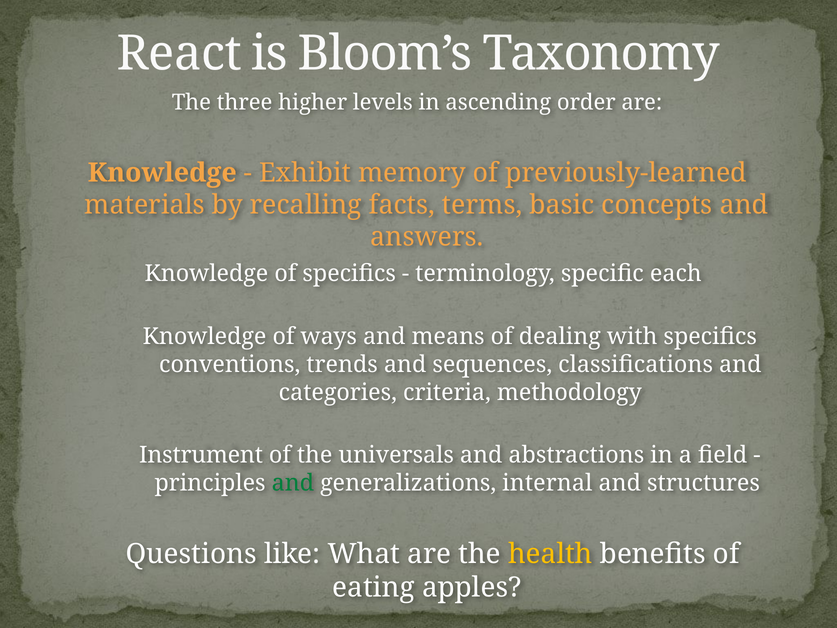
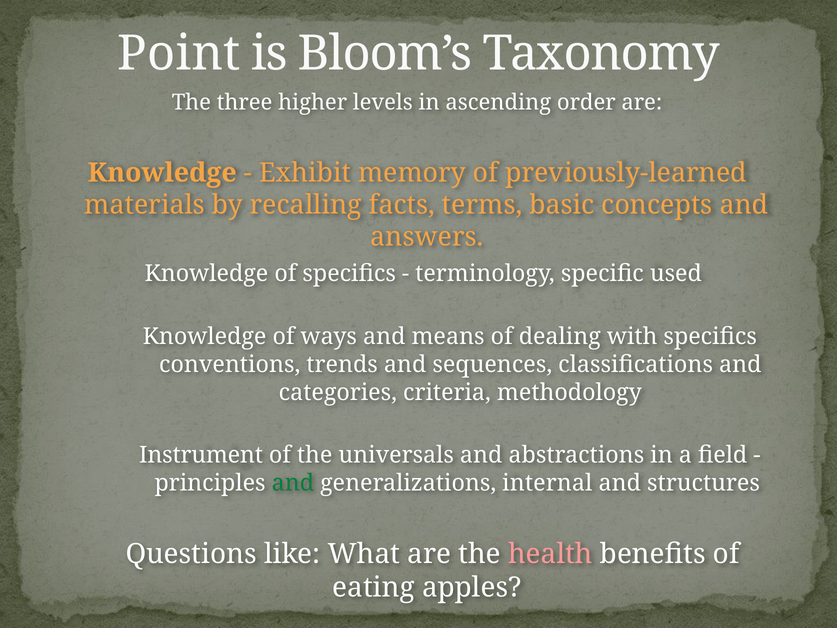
React: React -> Point (179, 54)
each: each -> used (676, 274)
health colour: yellow -> pink (550, 554)
